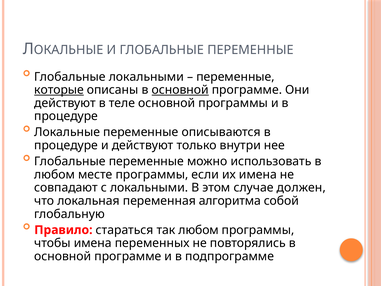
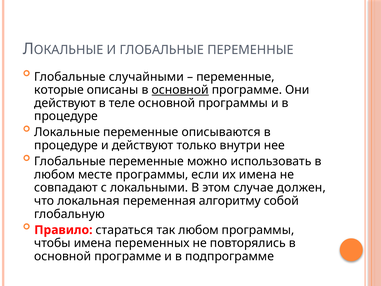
Глобальные локальными: локальными -> случайными (146, 77)
которые underline: present -> none (59, 90)
алгоритма: алгоритма -> алгоритму (230, 201)
